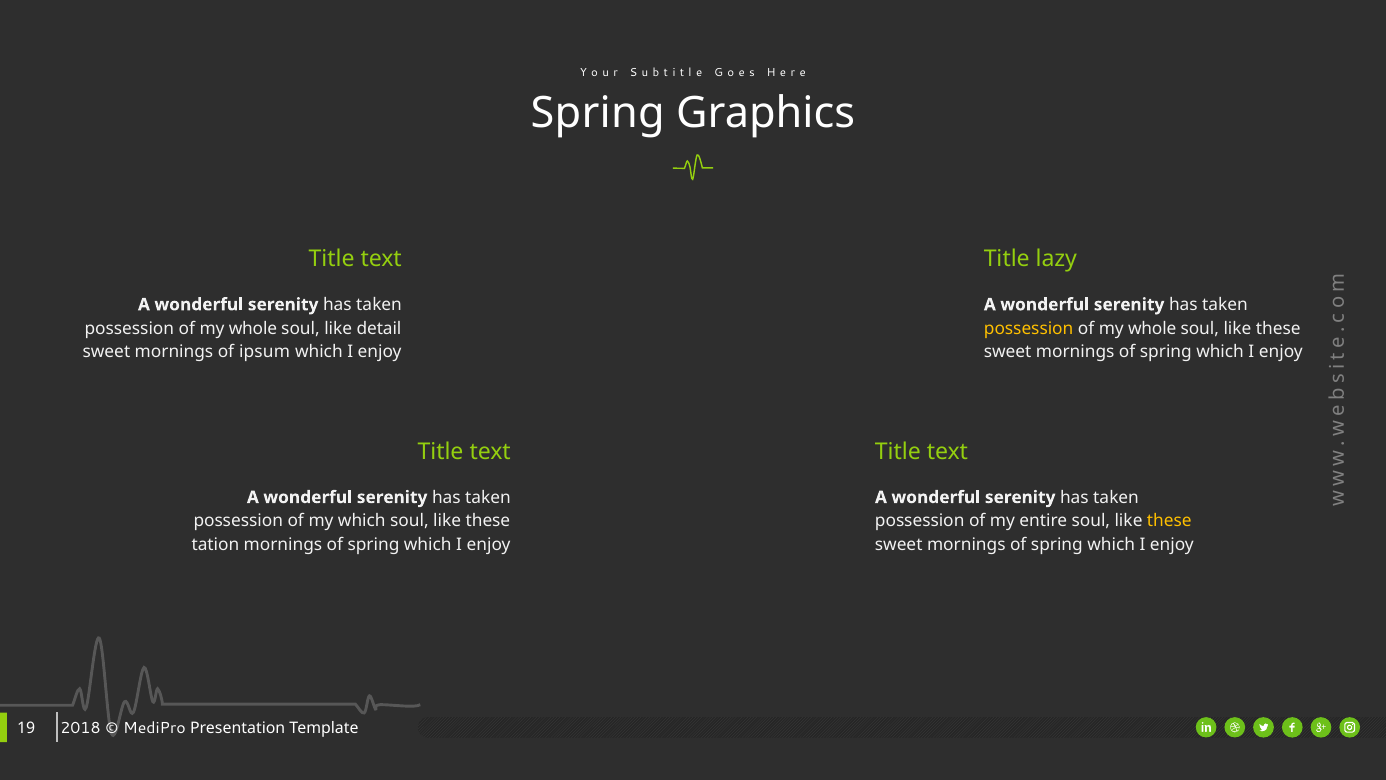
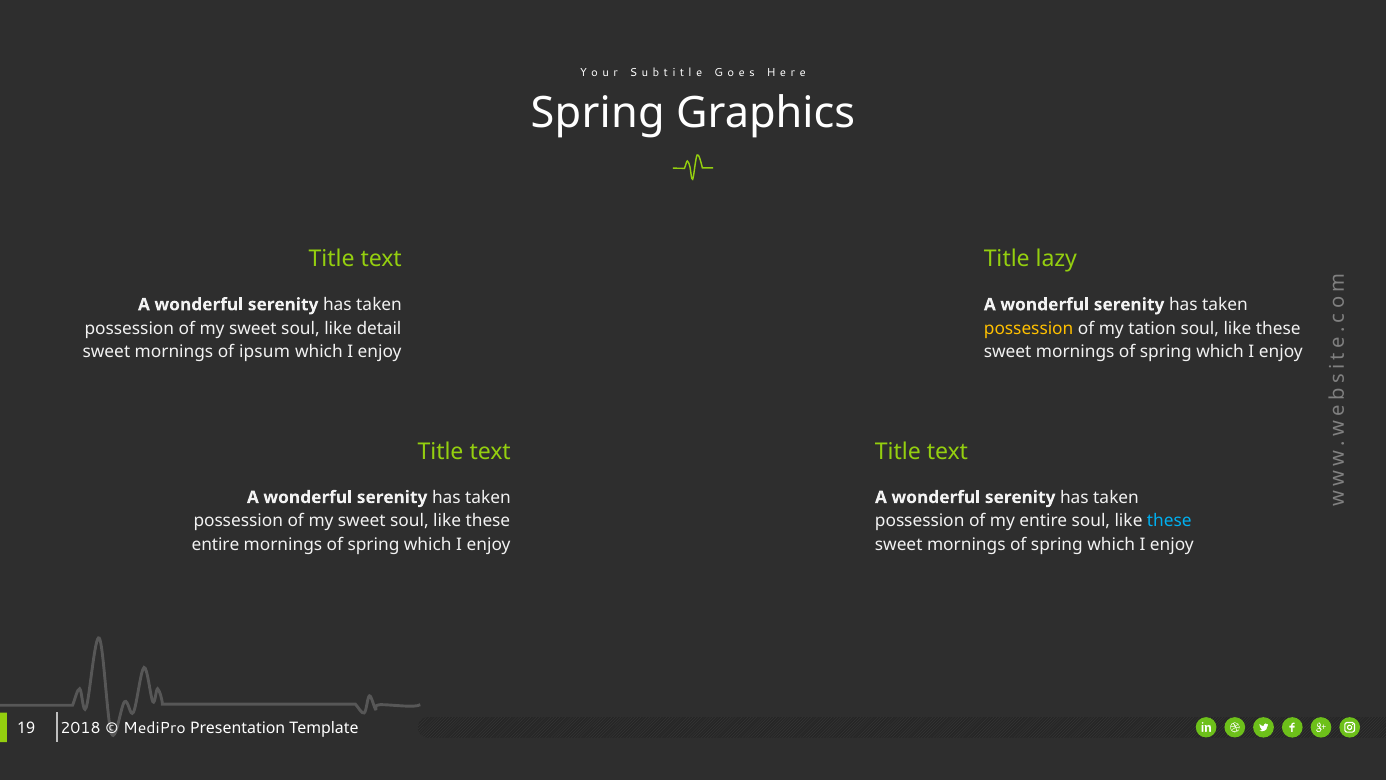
whole: whole -> sweet (253, 328)
whole: whole -> tation (1152, 328)
which: which -> sweet (362, 521)
these colour: yellow -> light blue (1169, 521)
tation: tation -> entire (215, 545)
